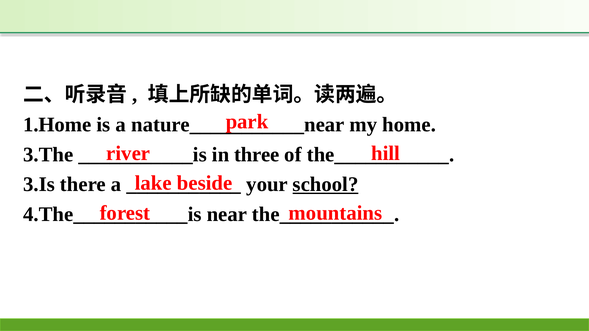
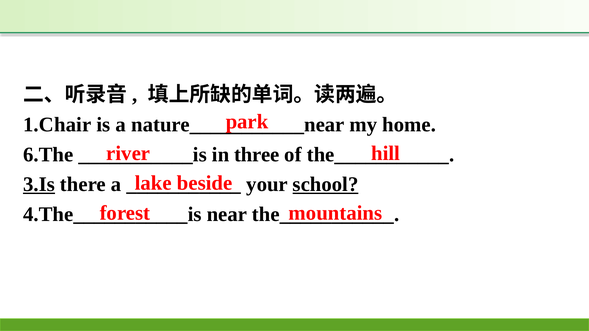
1.Home: 1.Home -> 1.Chair (57, 125)
3.The: 3.The -> 6.The (48, 155)
3.Is underline: none -> present (39, 185)
